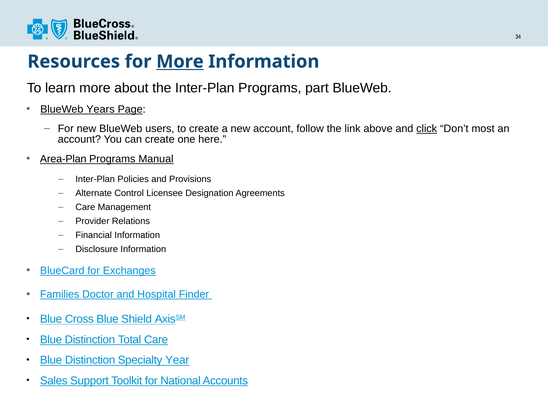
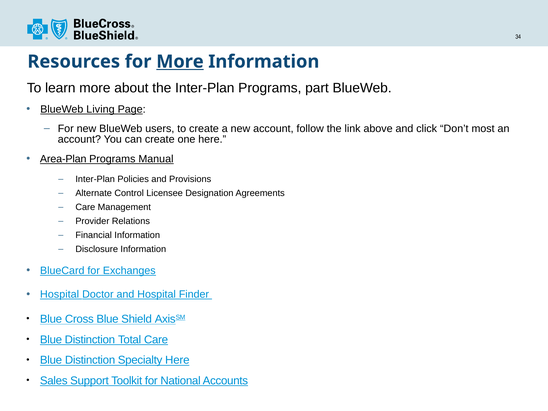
Years: Years -> Living (100, 109)
click underline: present -> none (427, 129)
Families: Families -> Hospital (60, 294)
Specialty Year: Year -> Here (177, 360)
